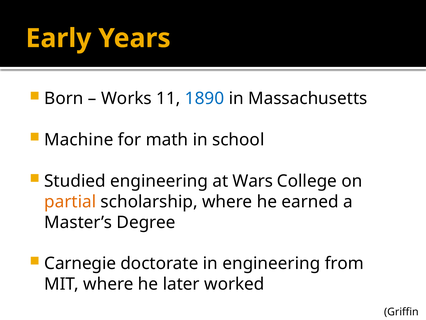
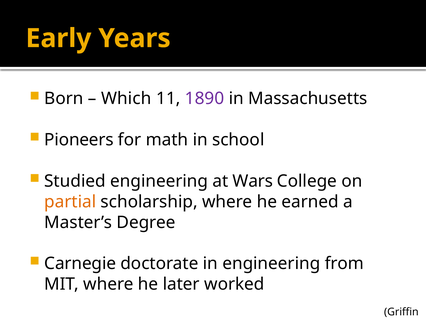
Works: Works -> Which (126, 98)
1890 colour: blue -> purple (205, 98)
Machine: Machine -> Pioneers (79, 140)
